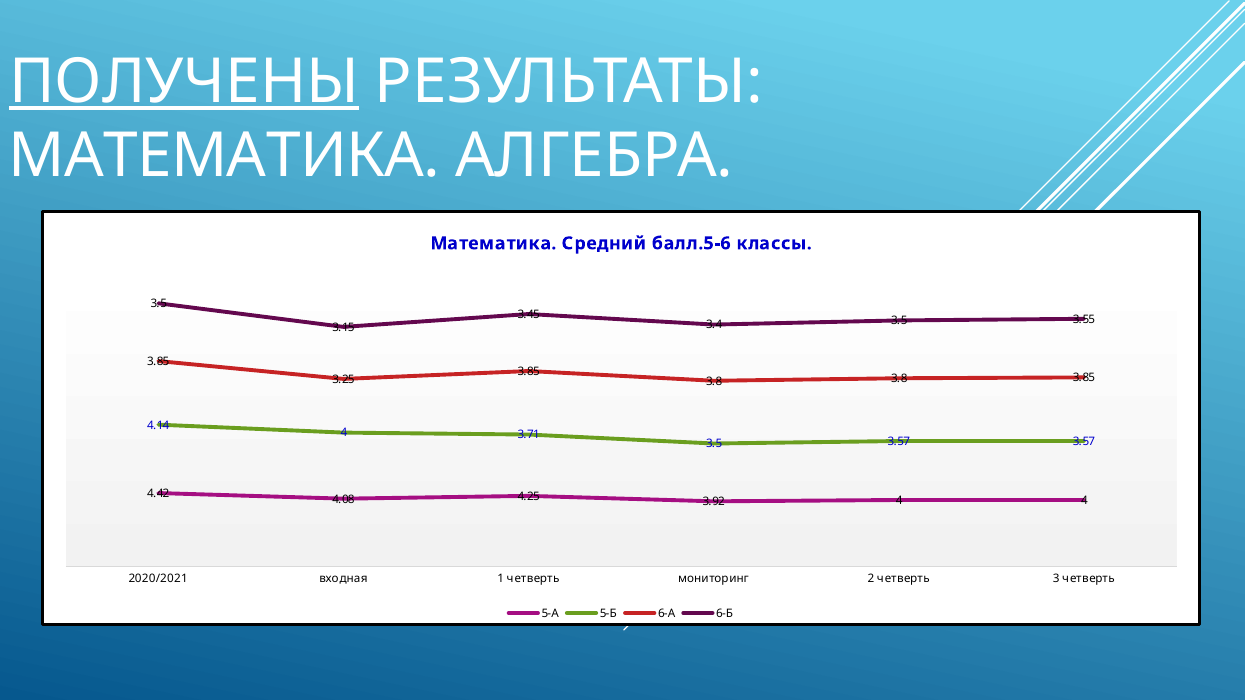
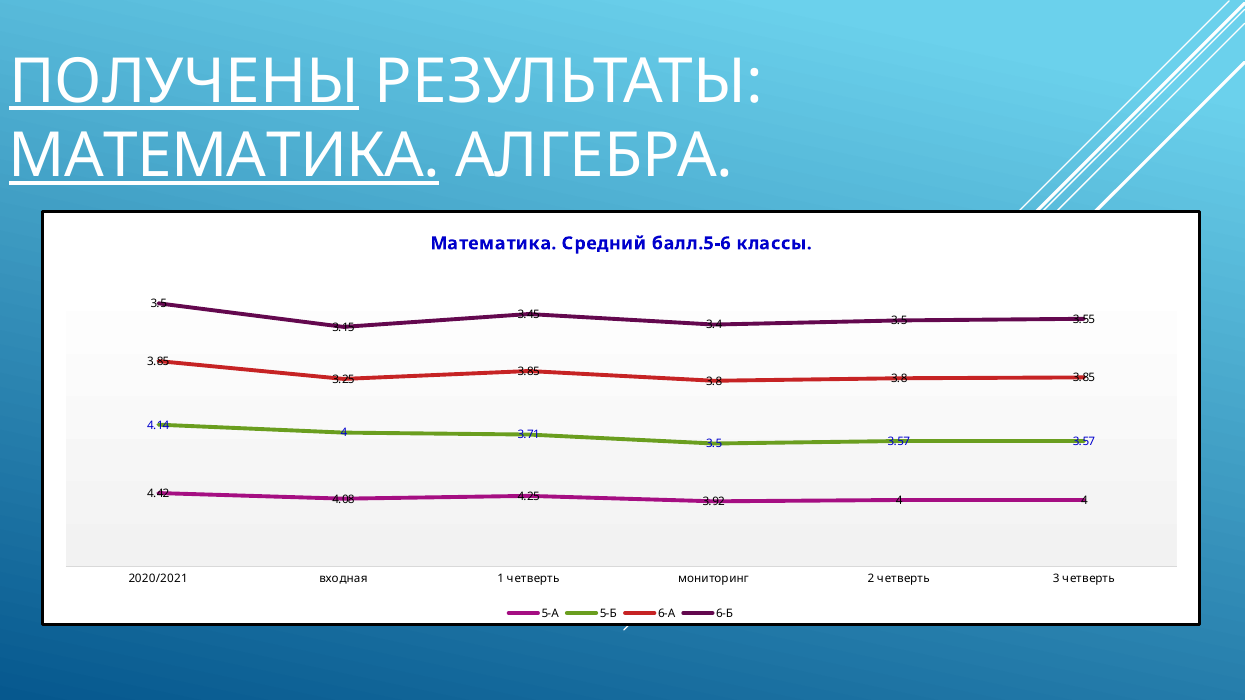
МАТЕМАТИКА underline: none -> present (224, 156)
